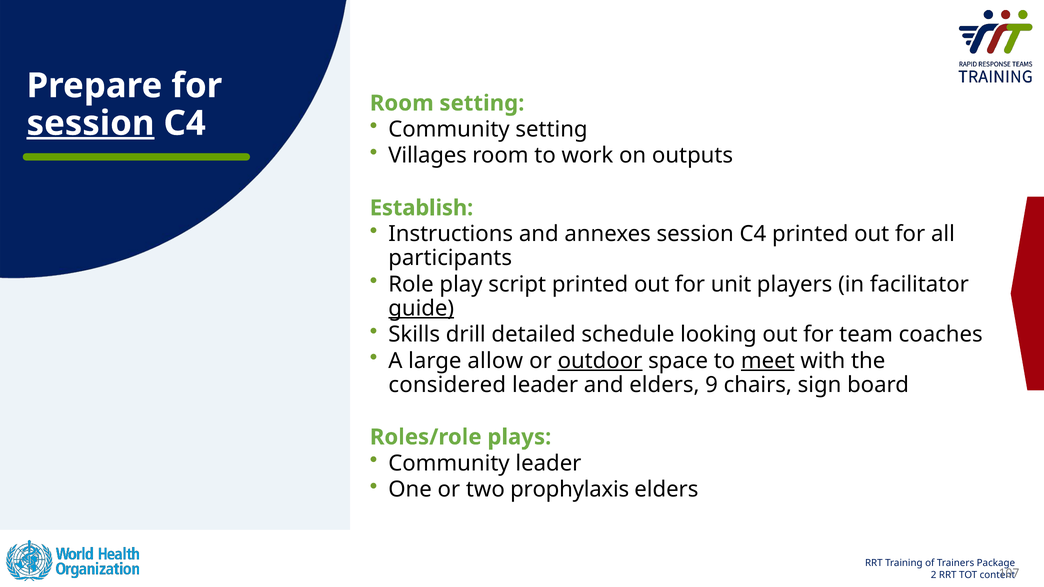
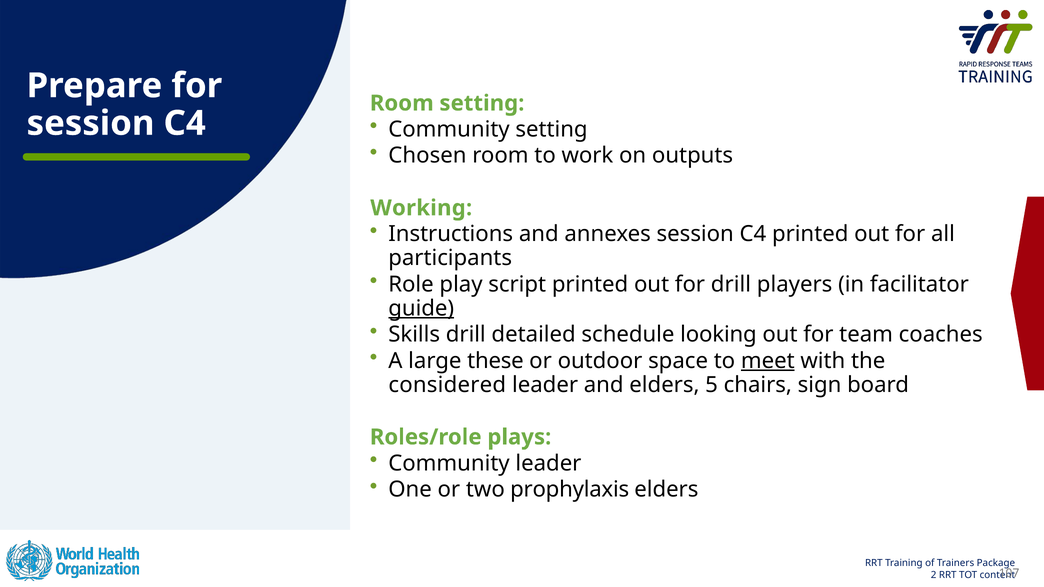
session underline: present -> none (91, 123)
Villages: Villages -> Chosen (427, 156)
Establish: Establish -> Working (421, 208)
for unit: unit -> drill (731, 284)
allow: allow -> these (495, 361)
outdoor underline: present -> none (600, 361)
9: 9 -> 5 (712, 385)
